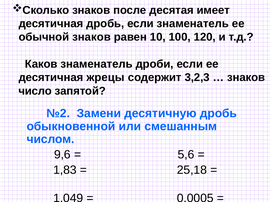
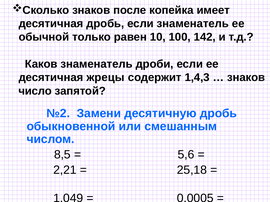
десятая: десятая -> копейка (171, 10)
обычной знаков: знаков -> только (92, 37)
120: 120 -> 142 (205, 37)
3,2,3: 3,2,3 -> 1,4,3 (197, 78)
9,6: 9,6 -> 8,5 (62, 155)
1,83: 1,83 -> 2,21 (65, 170)
